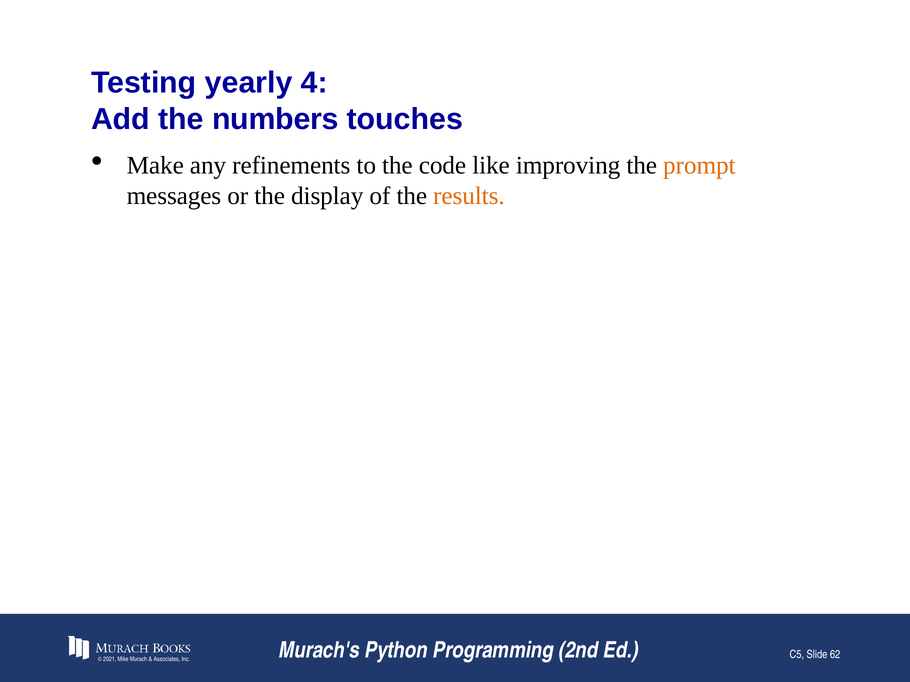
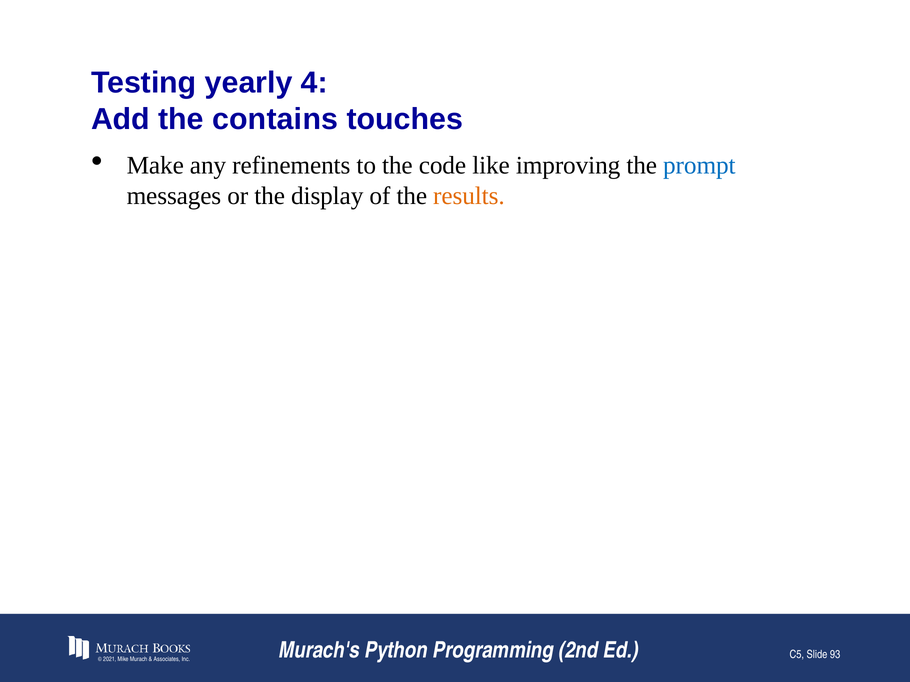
numbers: numbers -> contains (275, 119)
prompt colour: orange -> blue (699, 166)
62: 62 -> 93 (835, 655)
